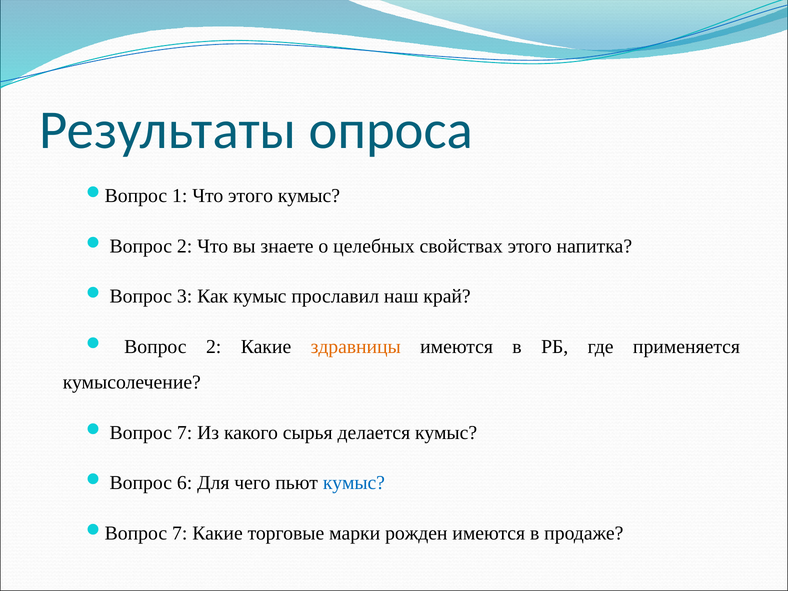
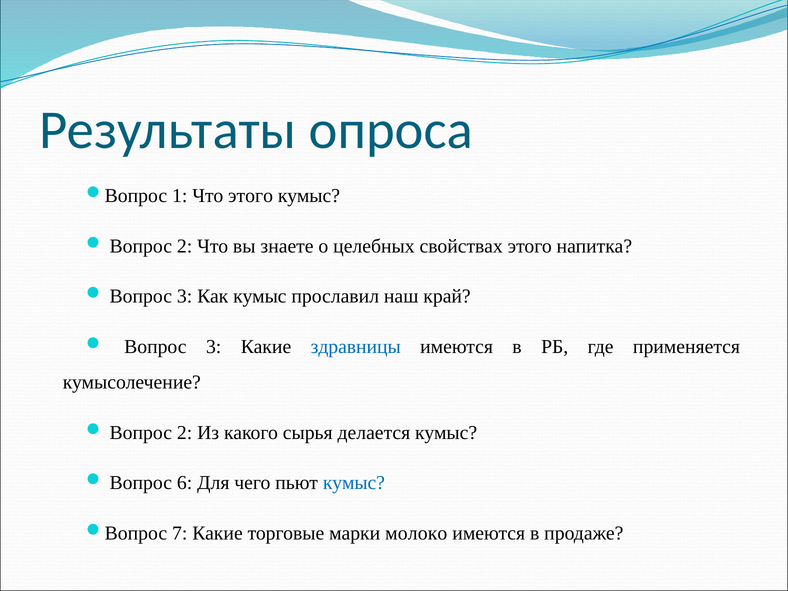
2: 2 -> 3 (214, 347)
здравницы colour: orange -> blue (356, 347)
7: 7 -> 2 (185, 433)
рожден: рожден -> молоко (416, 533)
